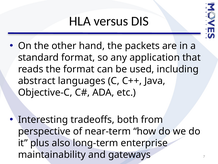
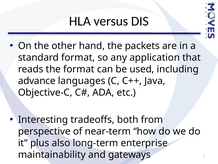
abstract: abstract -> advance (37, 81)
